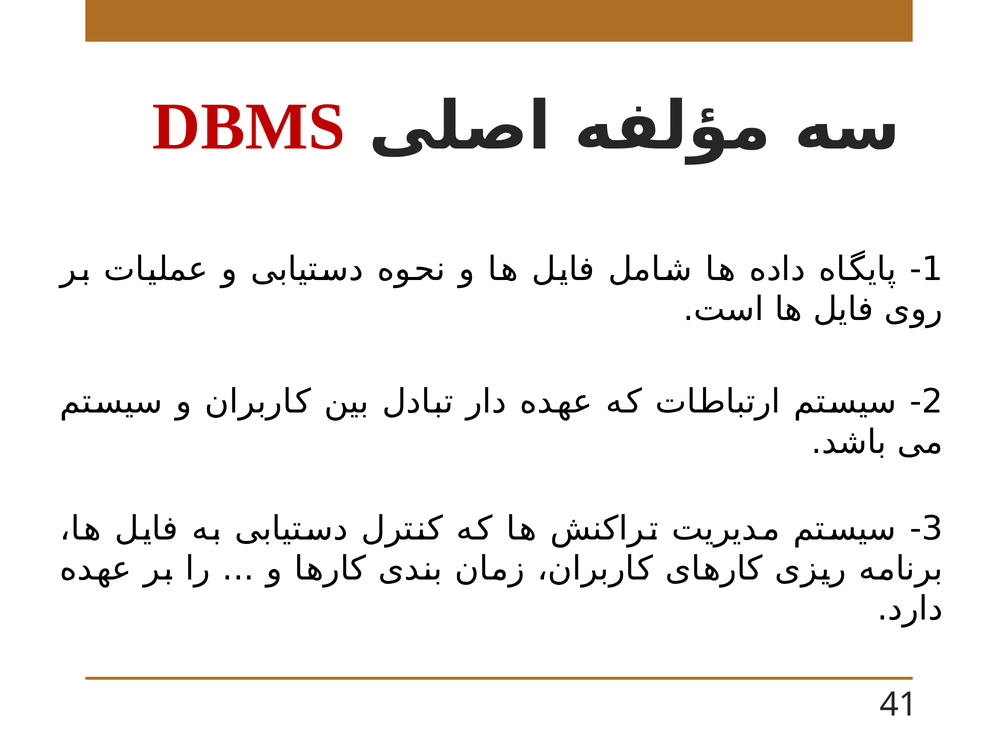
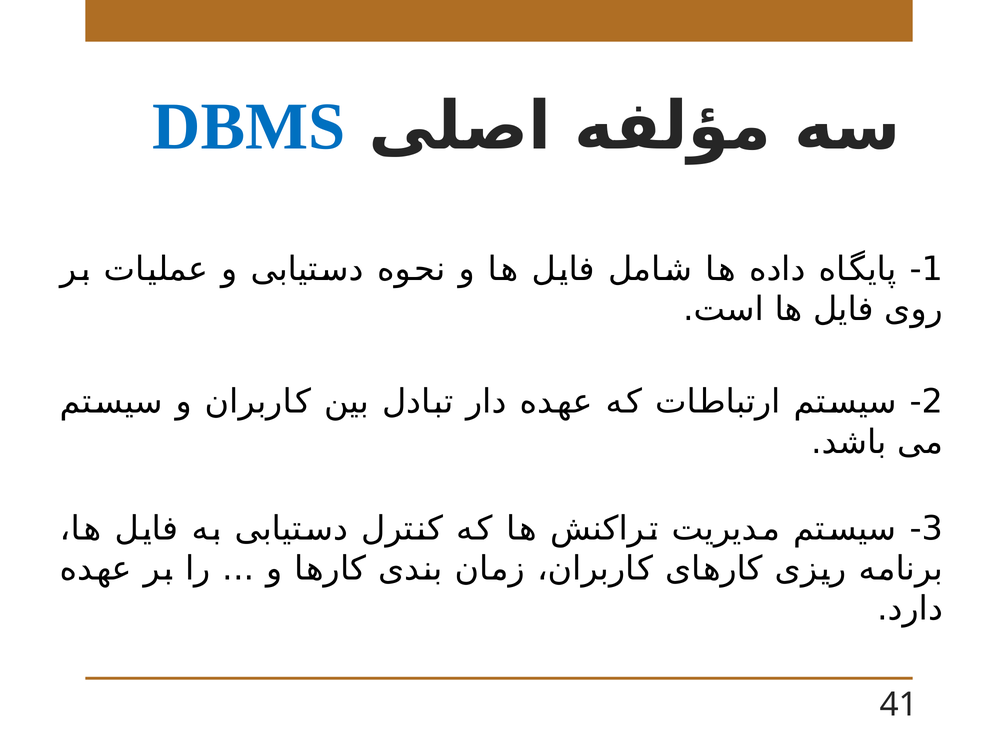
DBMS colour: red -> blue (249, 127)
